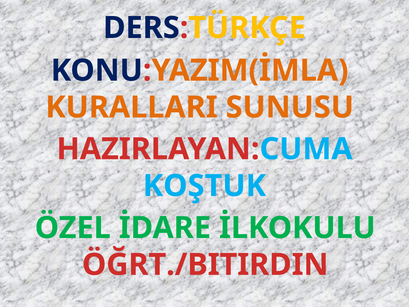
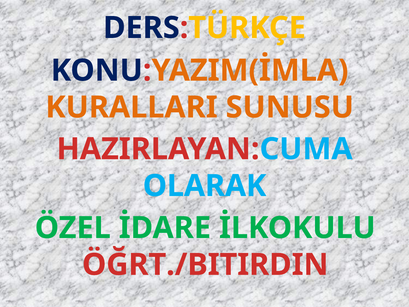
KOŞTUK: KOŞTUK -> OLARAK (205, 186)
